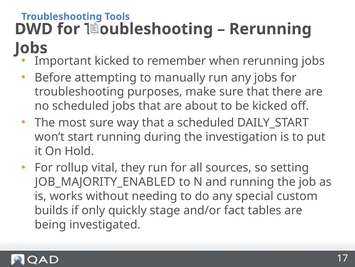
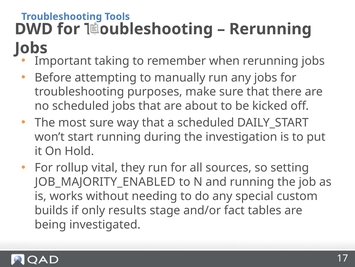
Important kicked: kicked -> taking (112, 61)
quickly: quickly -> results (127, 210)
